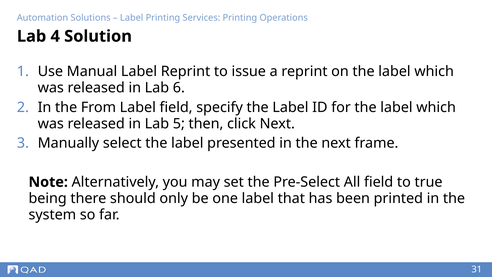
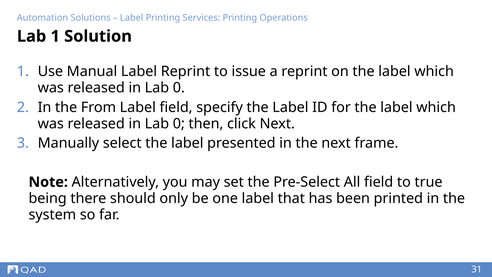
Lab 4: 4 -> 1 (55, 36)
6: 6 -> 0 (179, 88)
5: 5 -> 0 (179, 124)
